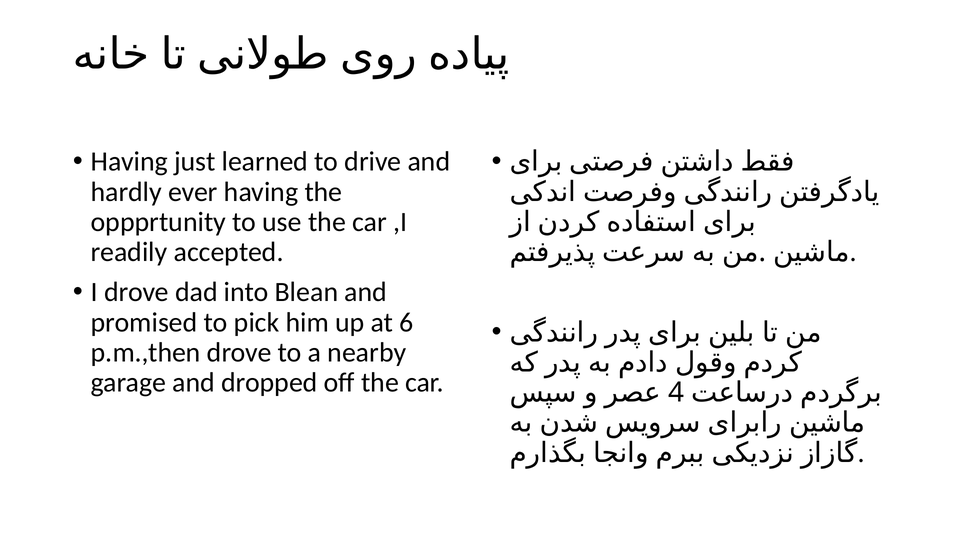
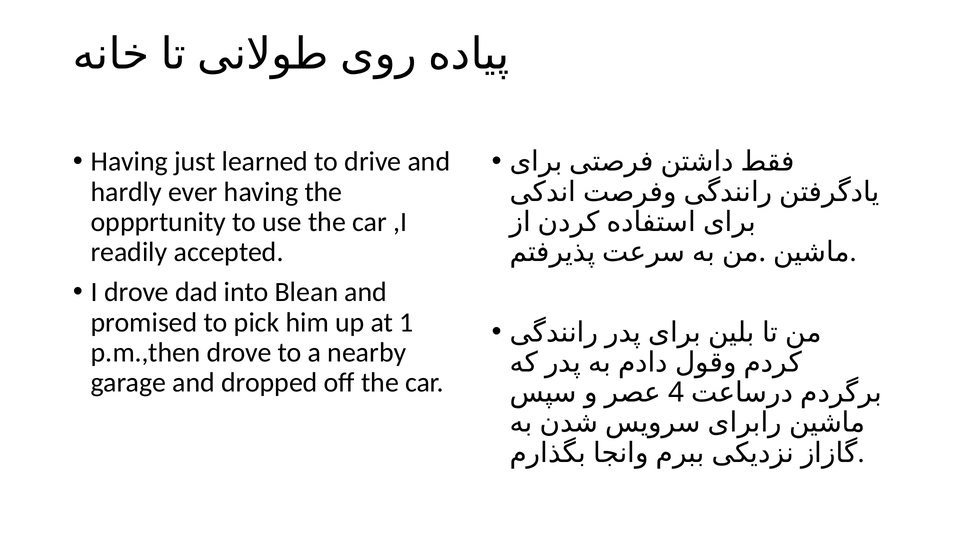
6: 6 -> 1 (406, 323)
